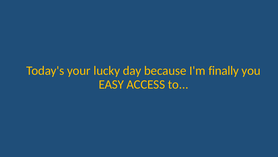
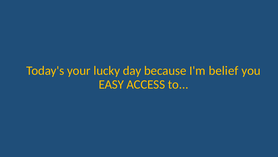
finally: finally -> belief (224, 70)
